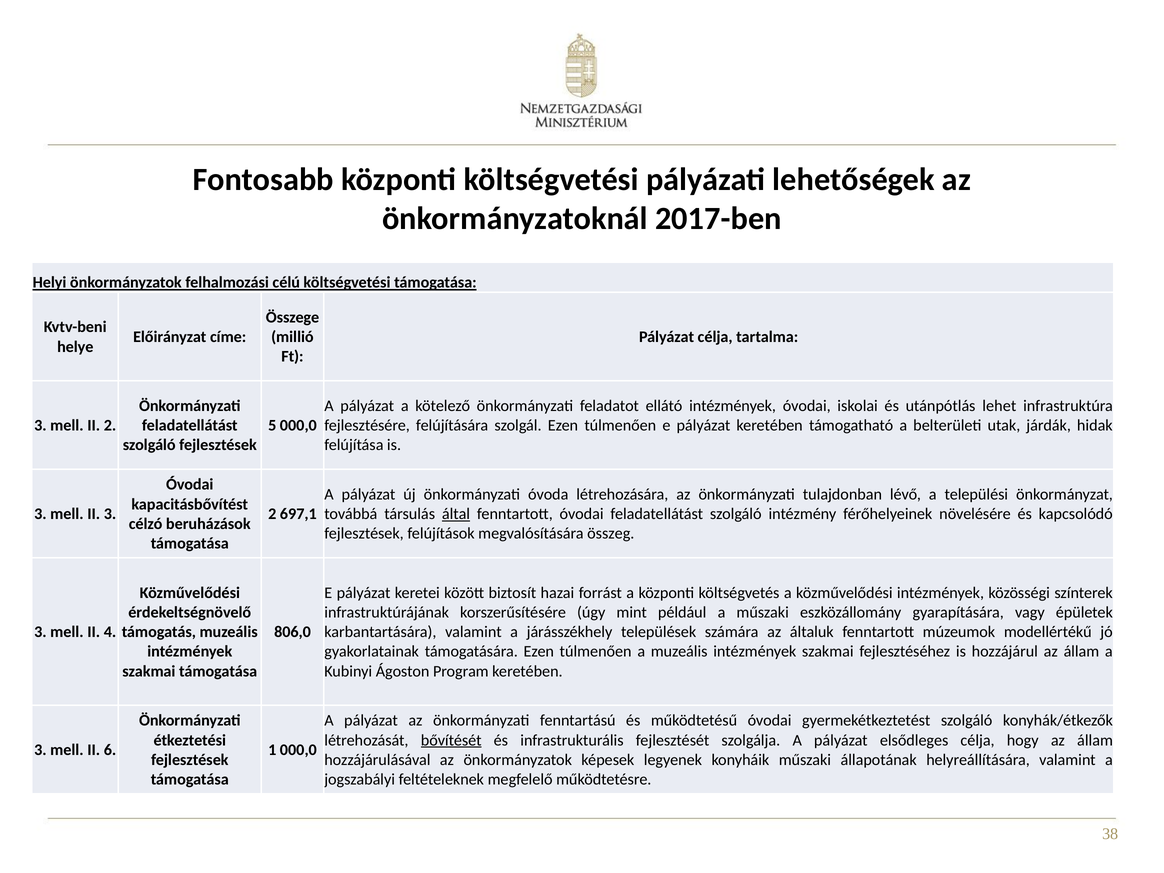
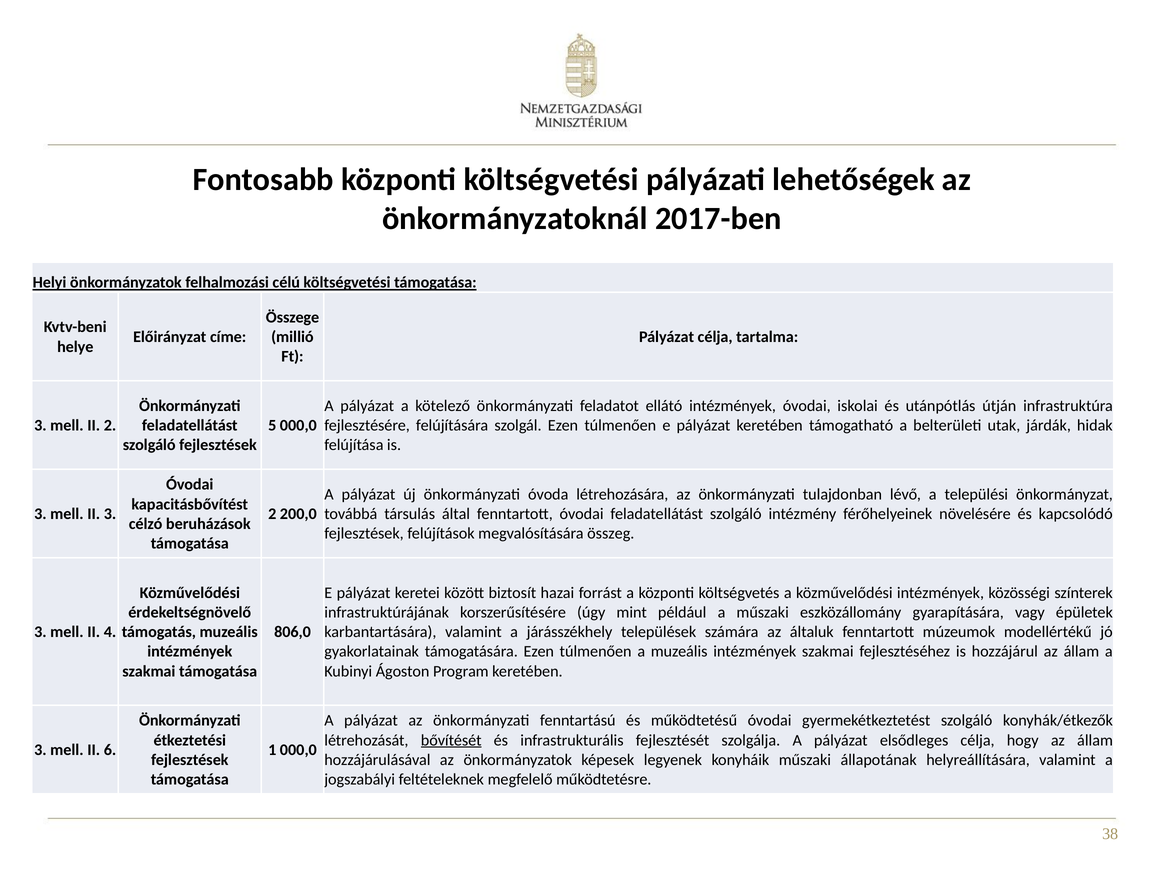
lehet: lehet -> útján (999, 406)
697,1: 697,1 -> 200,0 (298, 514)
által underline: present -> none (456, 514)
